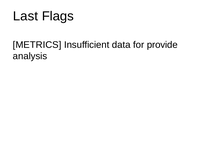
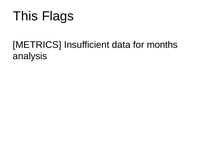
Last: Last -> This (25, 16)
provide: provide -> months (162, 45)
